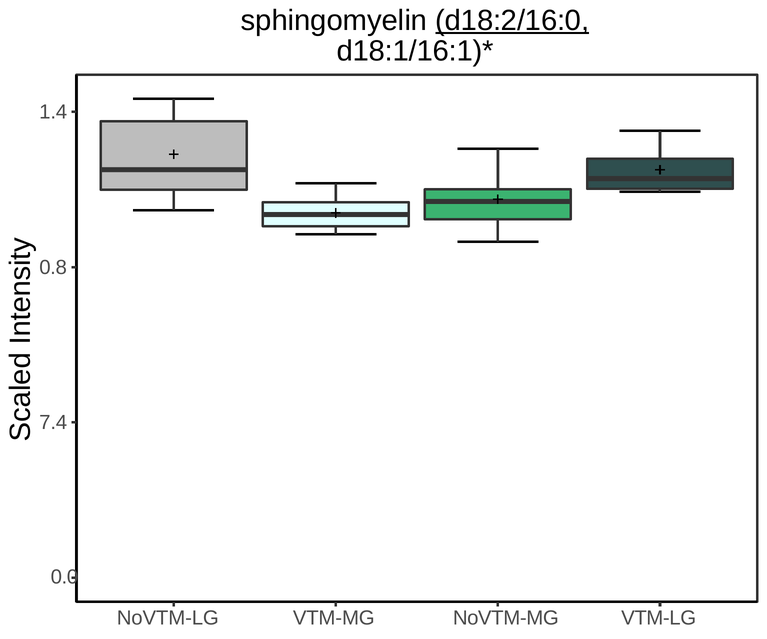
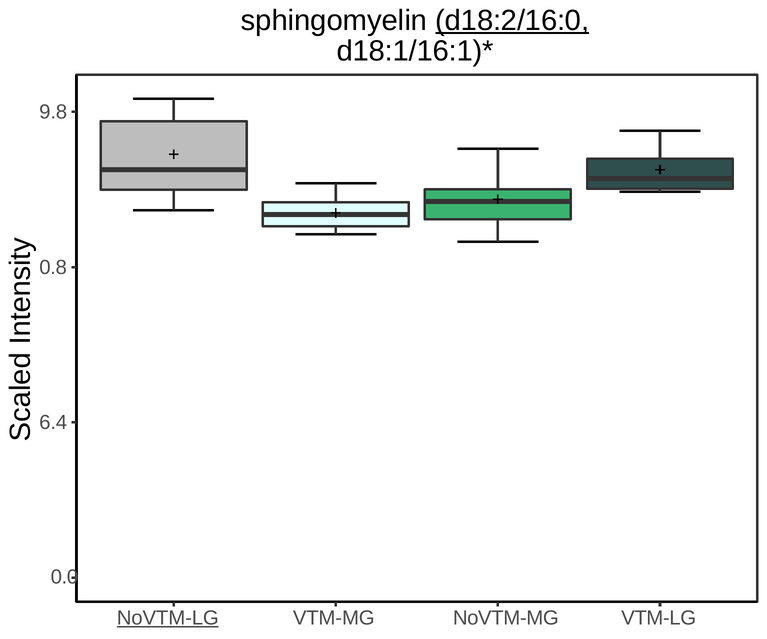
1.4: 1.4 -> 9.8 (53, 112)
7.4: 7.4 -> 6.4 (53, 423)
NoVTM-LG underline: none -> present (168, 618)
